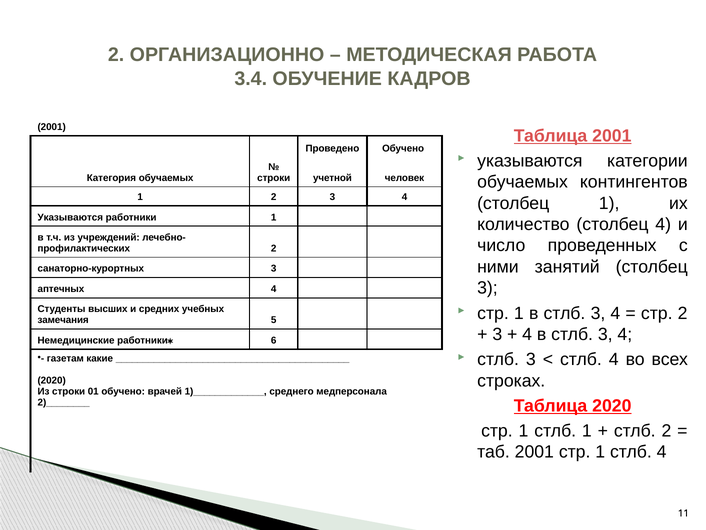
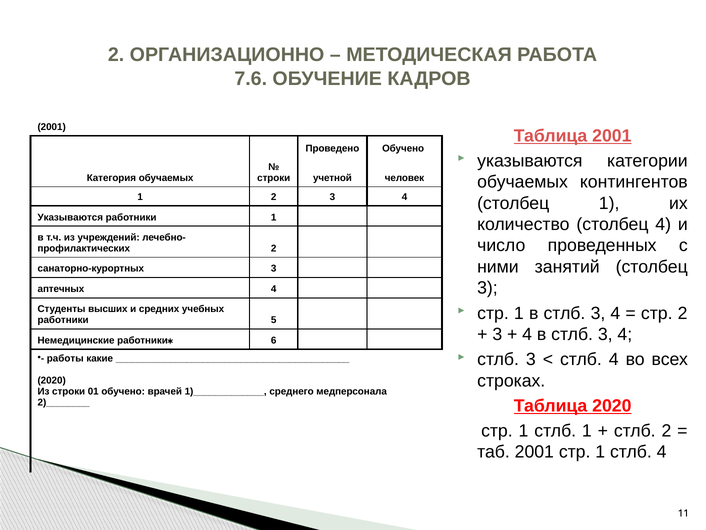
3.4: 3.4 -> 7.6 (251, 78)
замечания: замечания -> работники (63, 320)
газетам: газетам -> работы (65, 358)
